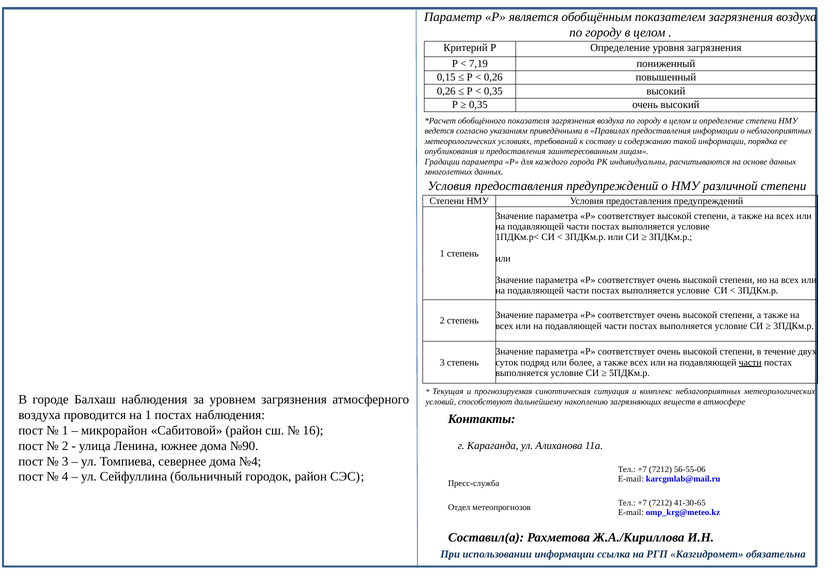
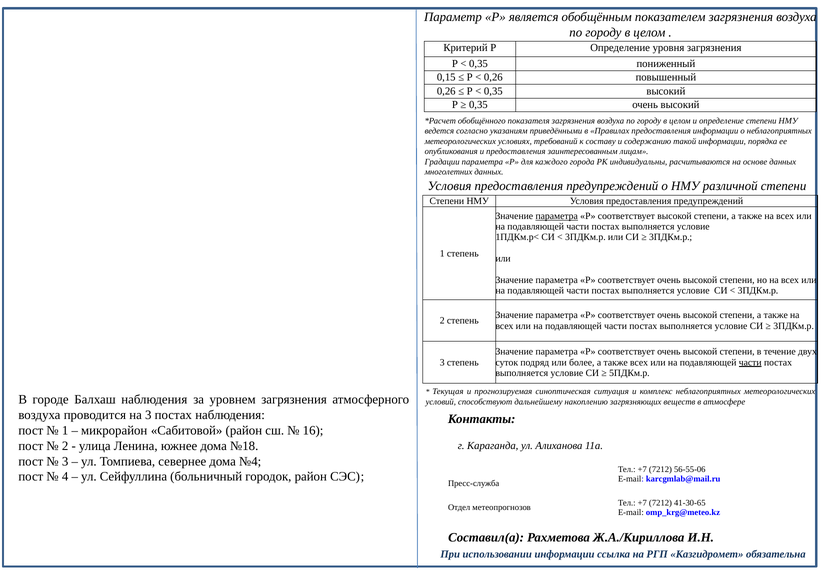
7,19: 7,19 -> 0,35 (478, 64)
параметра underline: none -> present (557, 216)
на 1: 1 -> 3 (148, 415)
№90: №90 -> №18 (244, 446)
